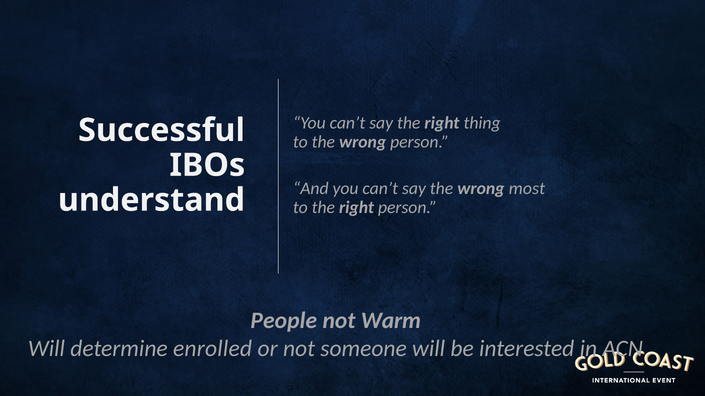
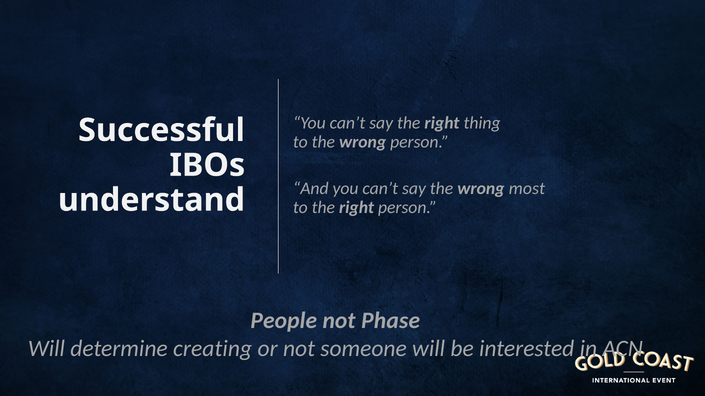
Warm: Warm -> Phase (391, 321)
enrolled: enrolled -> creating (213, 349)
